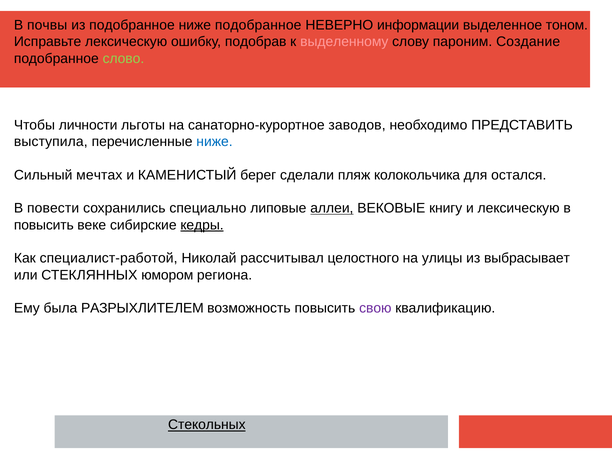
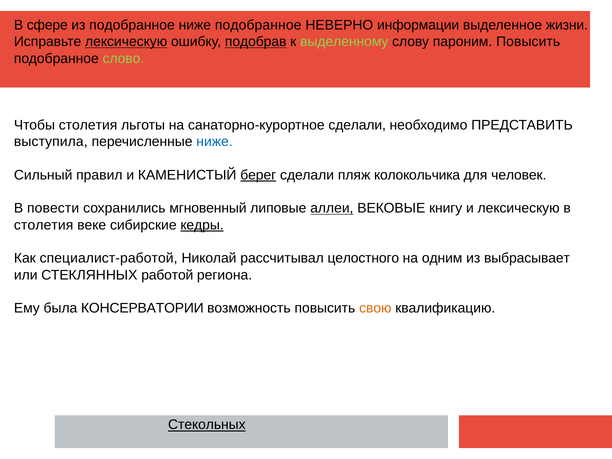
почвы: почвы -> сфере (47, 25)
тоном: тоном -> жизни (567, 25)
лексическую underline: none -> present (126, 42)
подобрав underline: none -> present (256, 42)
выделенному colour: pink -> light green (344, 42)
пароним Создание: Создание -> Повысить (528, 42)
Чтобы личности: личности -> столетия (88, 125)
санаторно-курортное заводов: заводов -> сделали (357, 125)
мечтах: мечтах -> правил (99, 175)
берег underline: none -> present (258, 175)
остался: остался -> человек (519, 175)
специально: специально -> мгновенный (208, 208)
повысить: повысить -> столетия (44, 225)
улицы: улицы -> одним (442, 258)
юмором: юмором -> работой (167, 275)
РАЗРЫХЛИТЕЛЕМ: РАЗРЫХЛИТЕЛЕМ -> КОНСЕРВАТОРИИ (142, 308)
свою colour: purple -> orange (375, 308)
